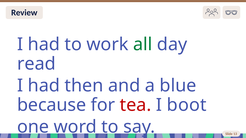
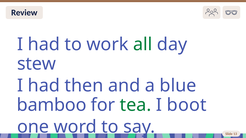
read: read -> stew (36, 64)
because: because -> bamboo (52, 105)
tea colour: red -> green (135, 105)
